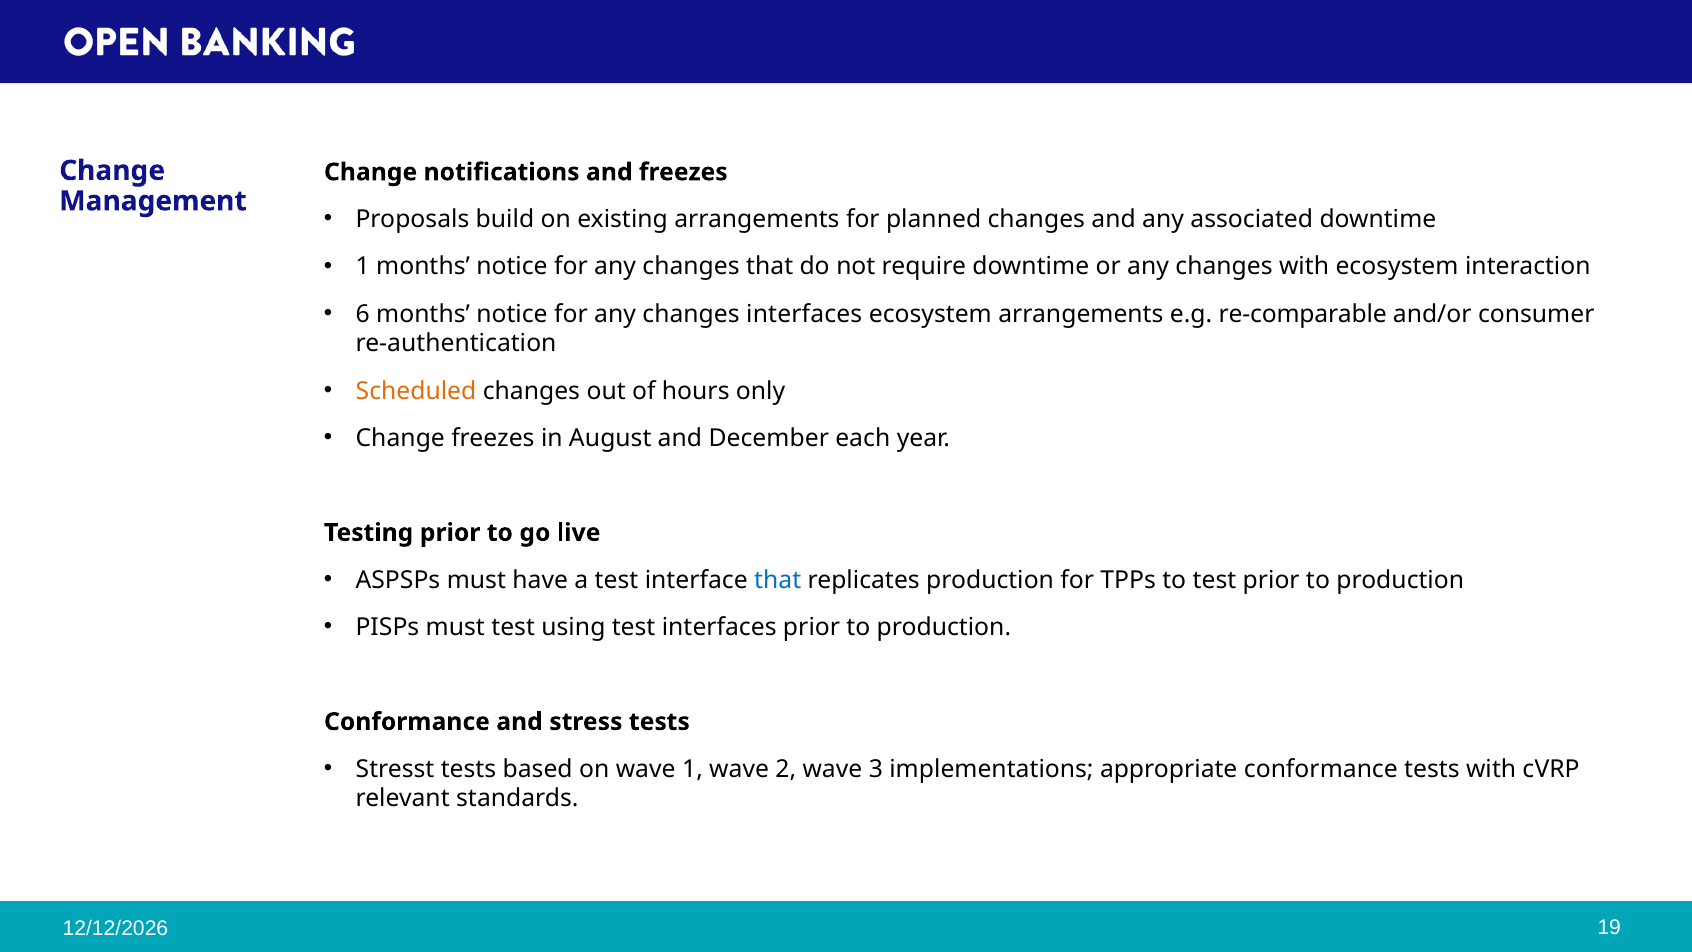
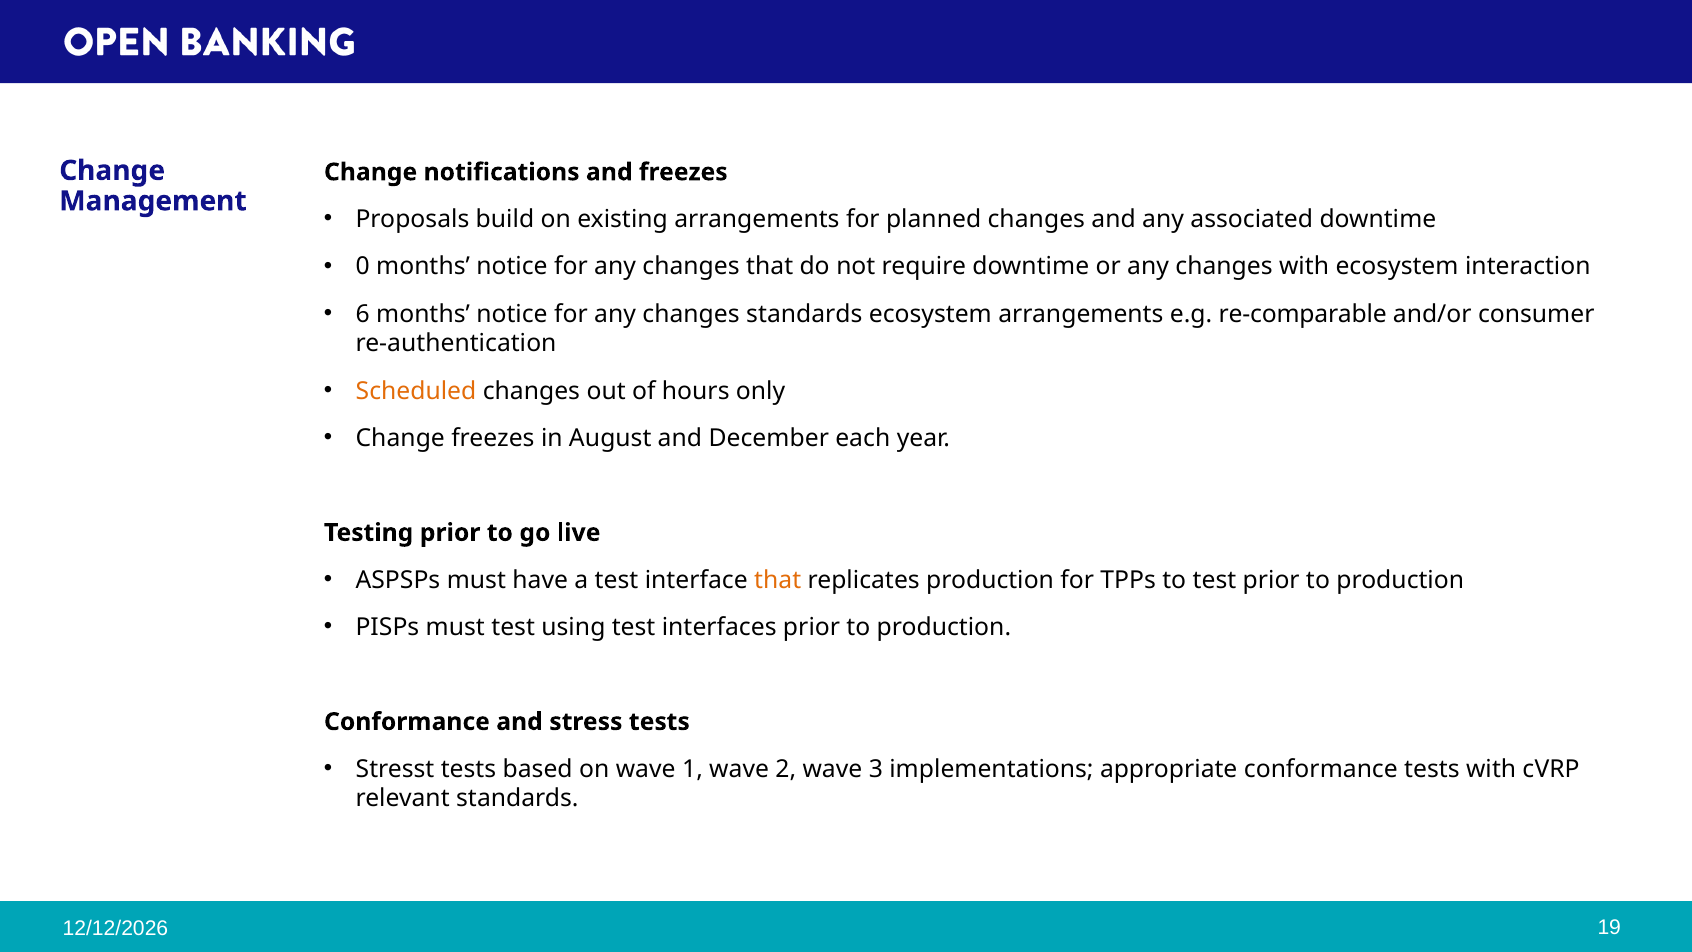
1: 1 -> 0 (363, 267)
changes interfaces: interfaces -> standards (804, 314)
that colour: blue -> orange (778, 580)
